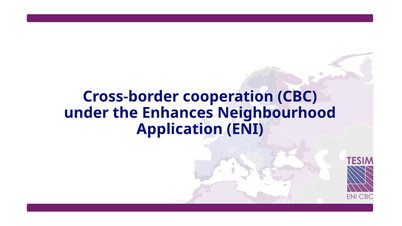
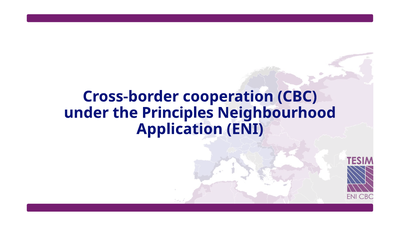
Enhances: Enhances -> Principles (178, 113)
